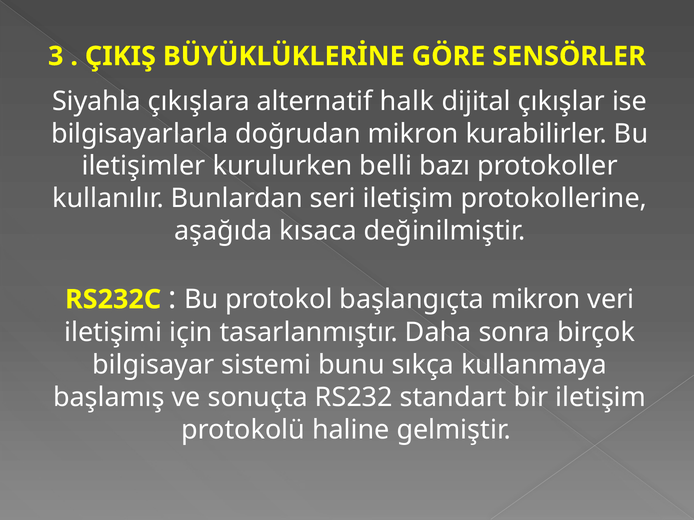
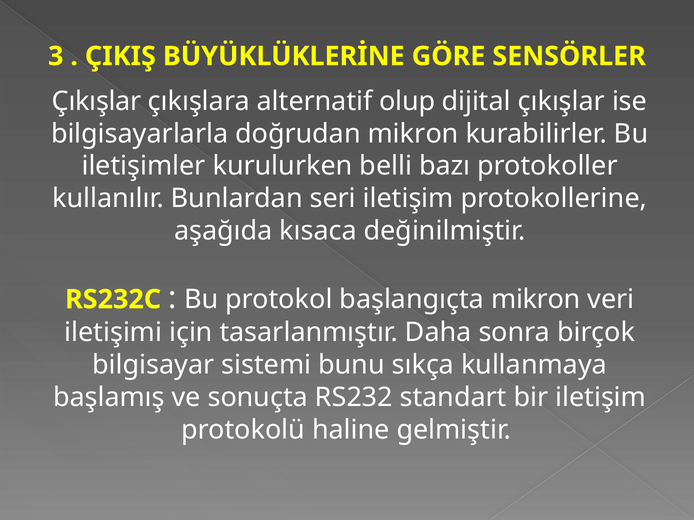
Siyahla: Siyahla -> Çıkışlar (97, 101)
halk: halk -> olup (407, 101)
